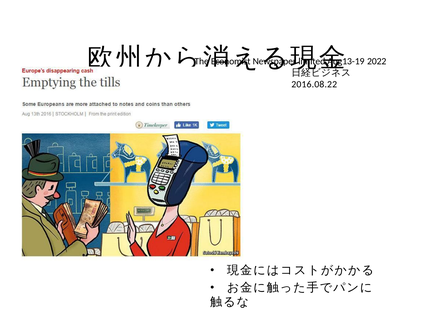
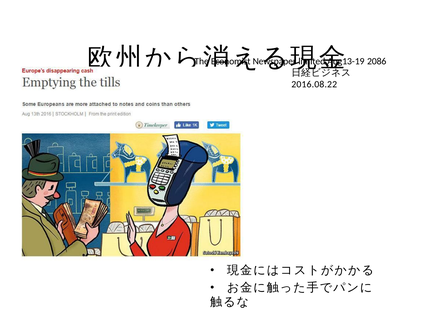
2022: 2022 -> 2086 (377, 61)
